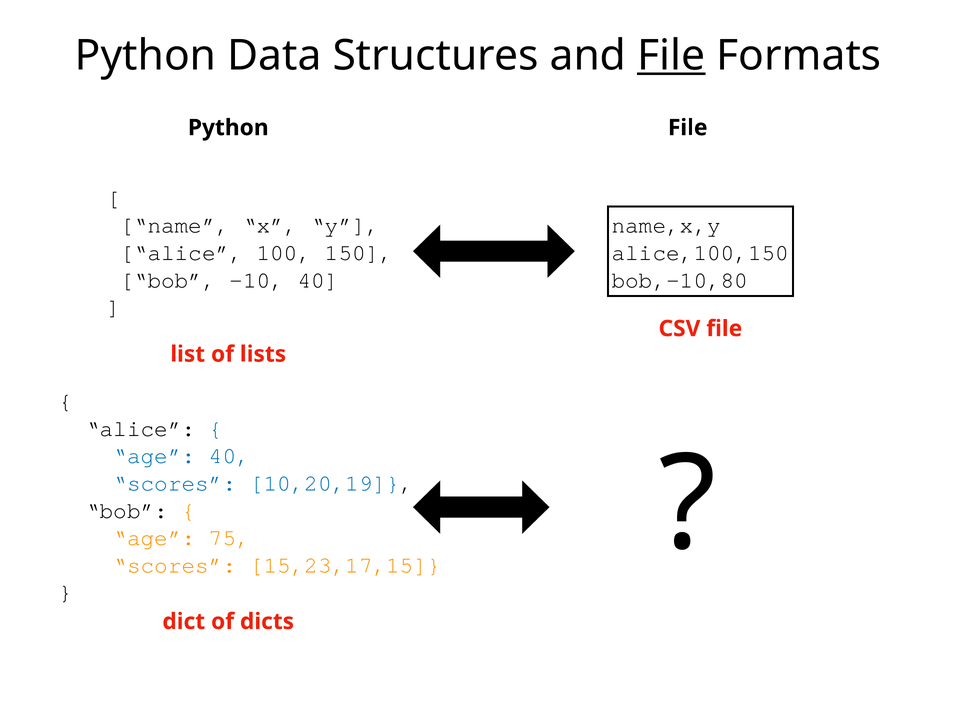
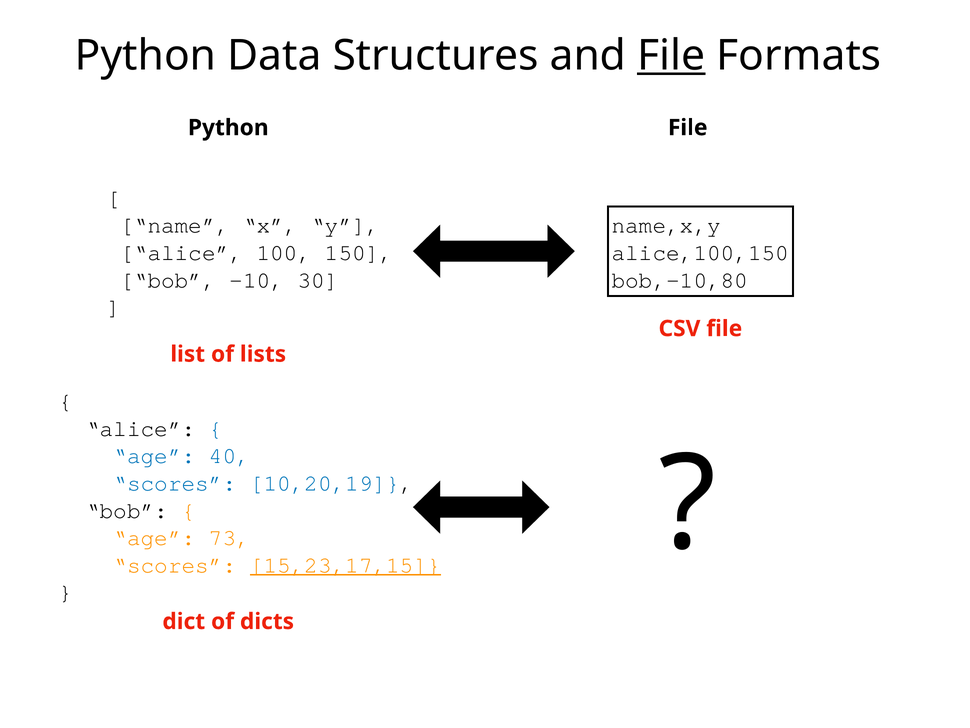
-10 40: 40 -> 30 (318, 280)
75: 75 -> 73 (229, 537)
15,23,17,15 underline: none -> present (345, 565)
